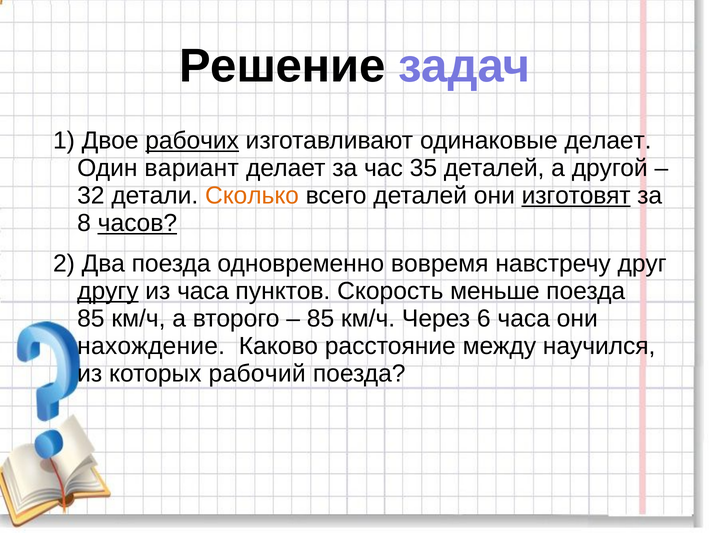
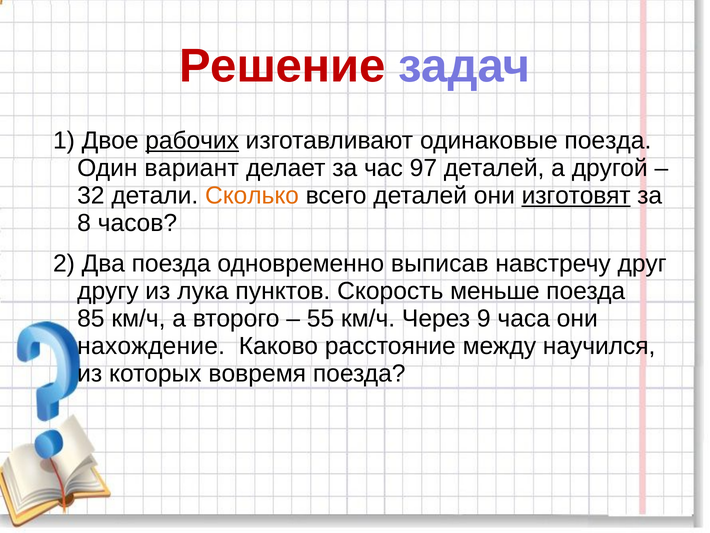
Решение colour: black -> red (282, 66)
одинаковые делает: делает -> поезда (608, 140)
35: 35 -> 97 (423, 168)
часов underline: present -> none (137, 223)
вовремя: вовремя -> выписав (440, 263)
другу underline: present -> none (108, 291)
из часа: часа -> лука (203, 291)
85: 85 -> 55 (321, 318)
6: 6 -> 9 (484, 318)
рабочий: рабочий -> вовремя (257, 373)
